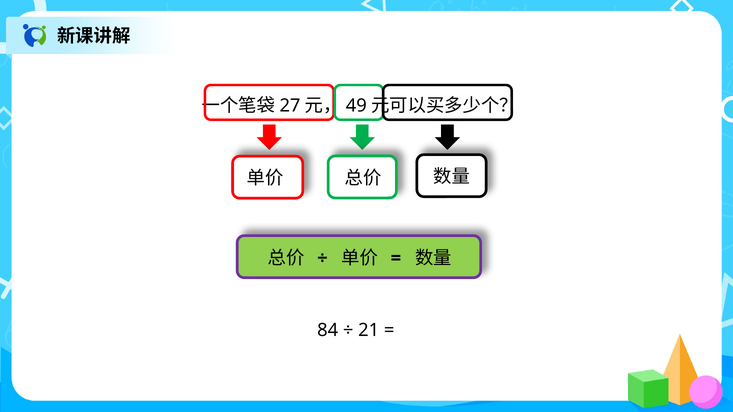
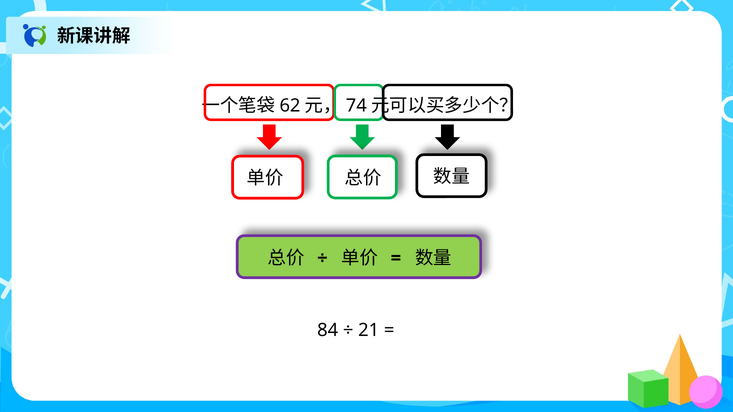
27: 27 -> 62 (290, 106)
49: 49 -> 74 (356, 106)
